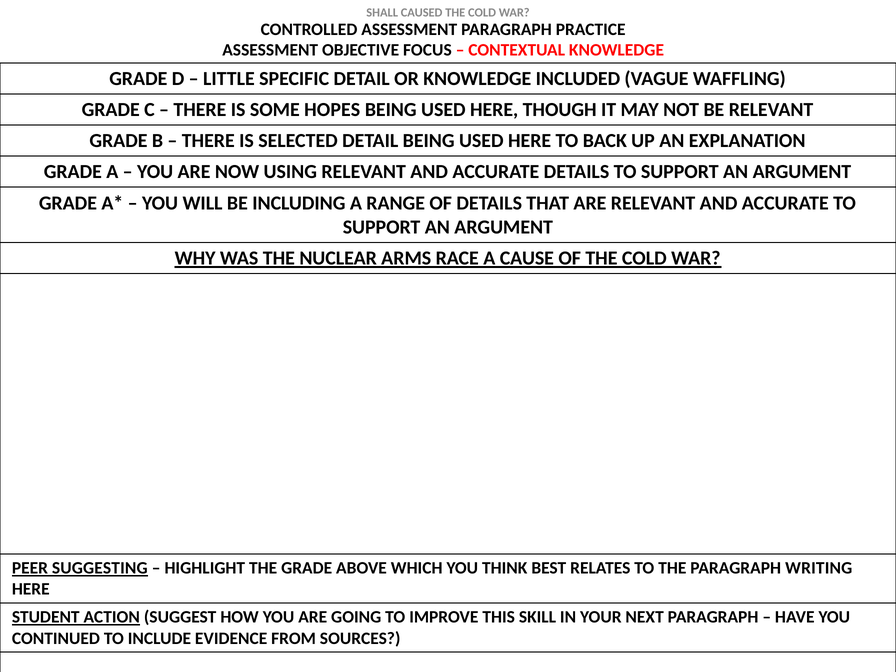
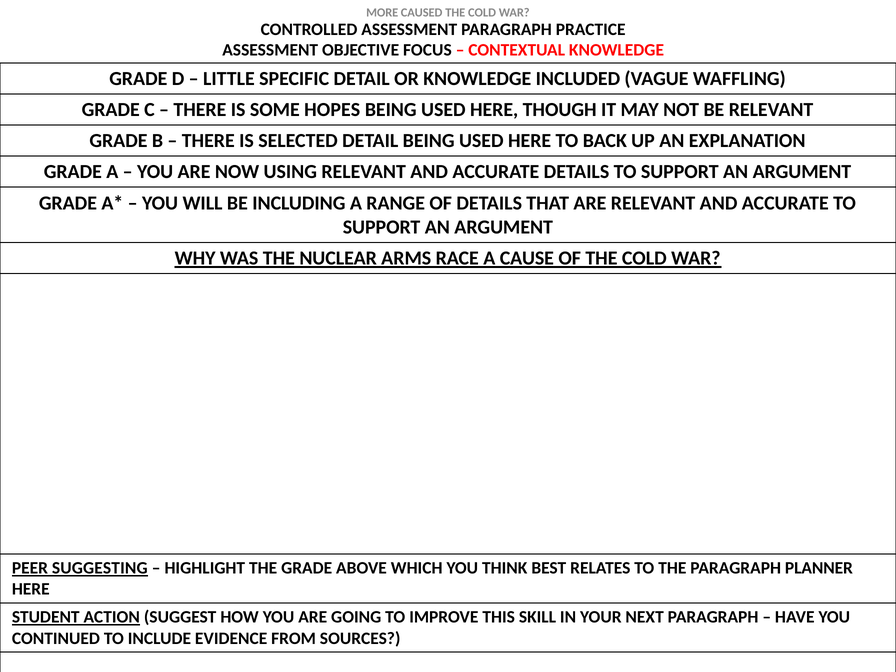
SHALL: SHALL -> MORE (382, 13)
WRITING: WRITING -> PLANNER (819, 568)
